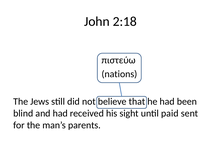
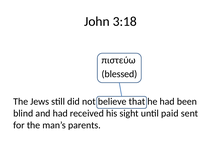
2:18: 2:18 -> 3:18 (125, 21)
nations: nations -> blessed (119, 74)
